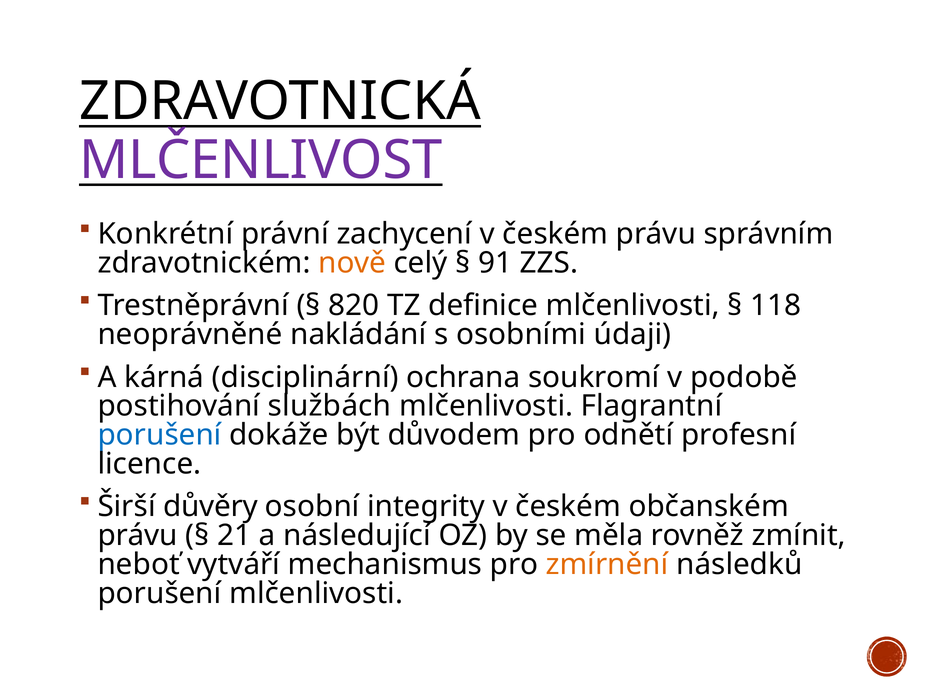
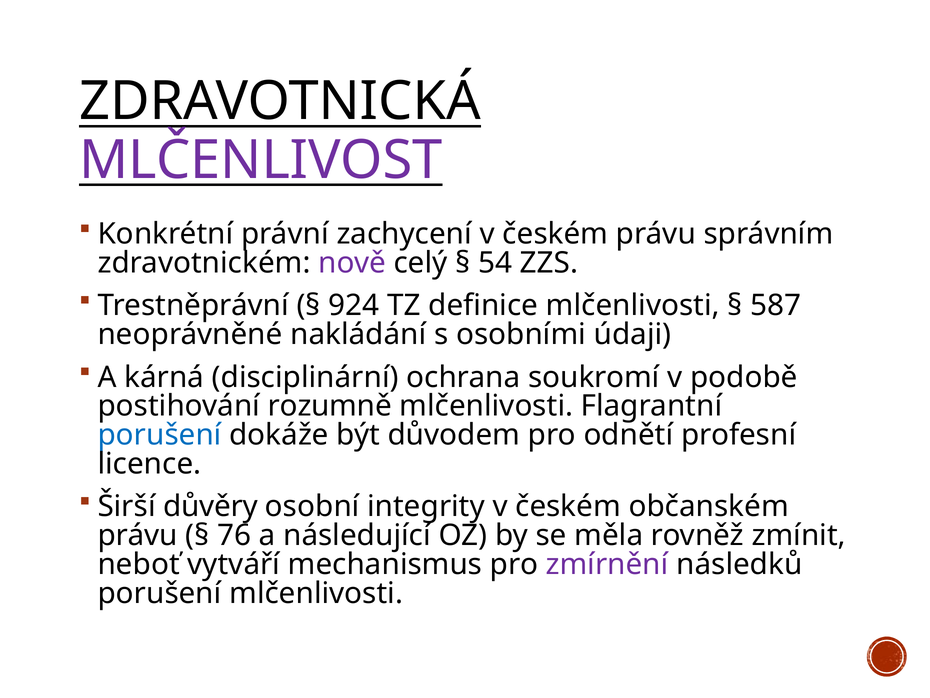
nově colour: orange -> purple (352, 263)
91: 91 -> 54 (495, 263)
820: 820 -> 924 (354, 305)
118: 118 -> 587 (776, 305)
službách: službách -> rozumně (330, 406)
21: 21 -> 76 (234, 535)
zmírnění colour: orange -> purple (607, 564)
